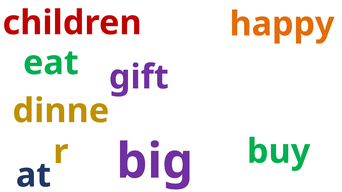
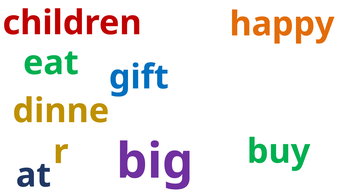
gift colour: purple -> blue (139, 77)
